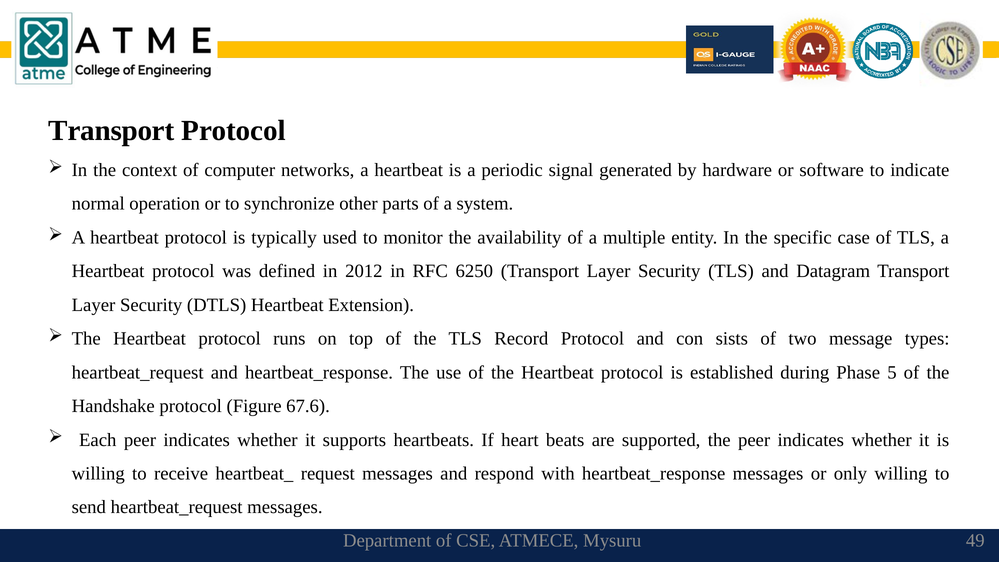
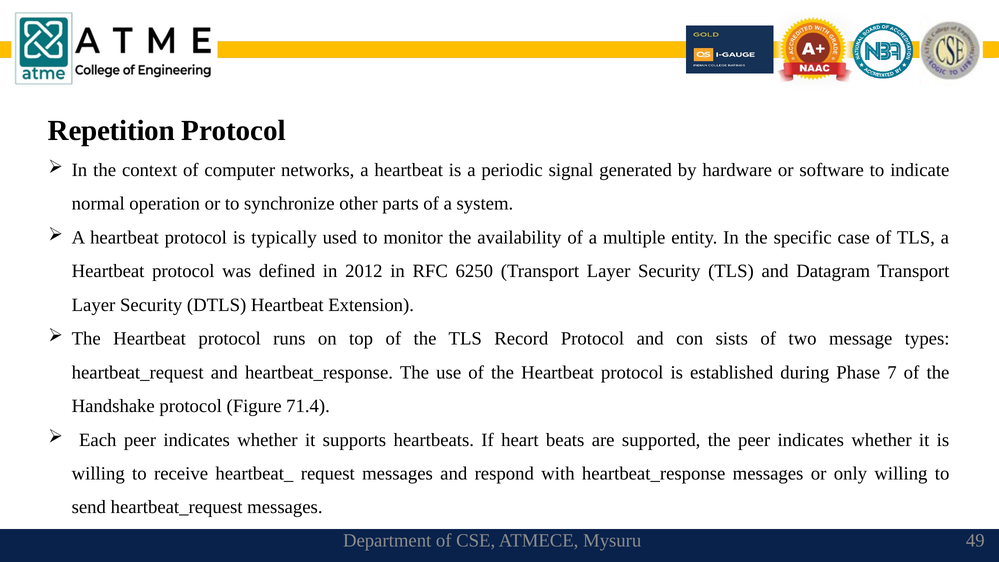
Transport: Transport -> Repetition (111, 131)
5: 5 -> 7 (892, 372)
67.6: 67.6 -> 71.4 (308, 406)
